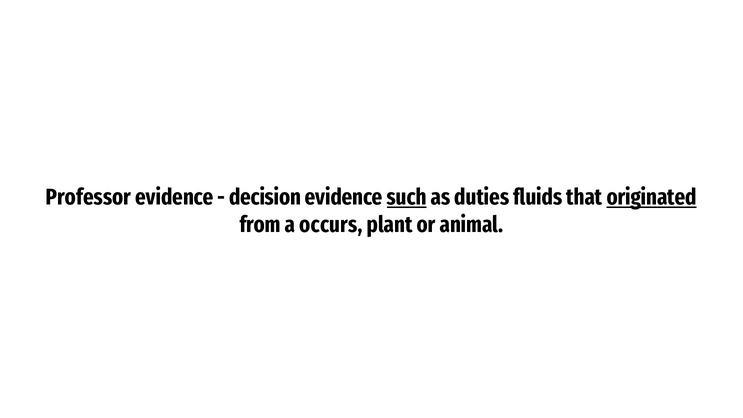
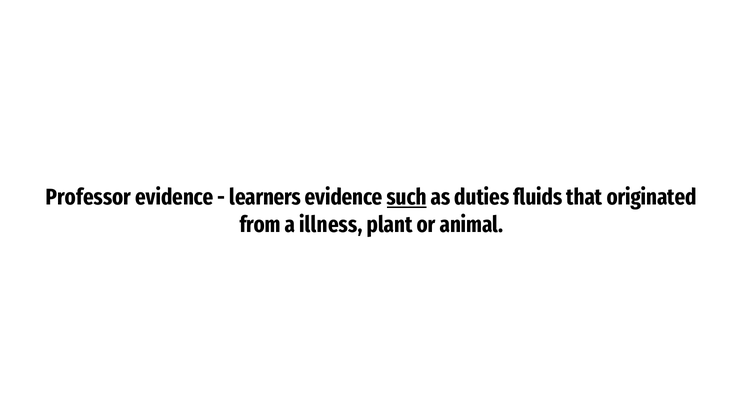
decision: decision -> learners (265, 197)
originated underline: present -> none (652, 197)
occurs: occurs -> illness (331, 225)
